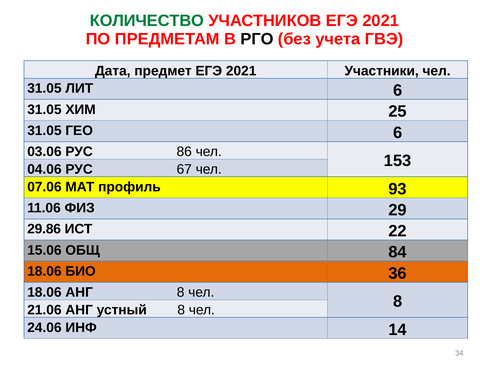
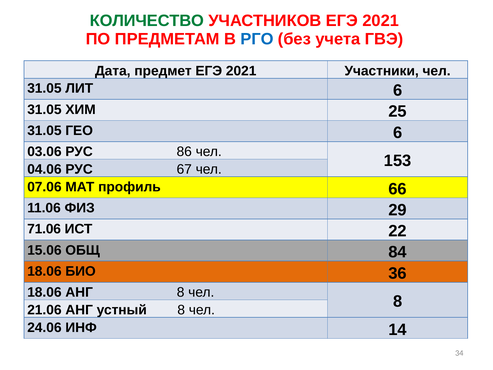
РГО colour: black -> blue (257, 39)
93: 93 -> 66 (398, 189)
29.86: 29.86 -> 71.06 (44, 229)
